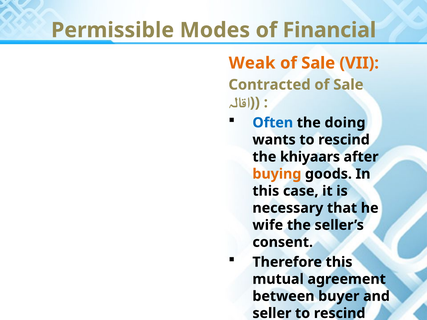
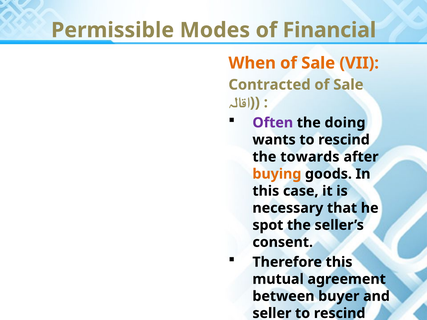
Weak: Weak -> When (252, 63)
Often colour: blue -> purple (273, 123)
khiyaars: khiyaars -> towards (310, 157)
wife: wife -> spot (268, 225)
